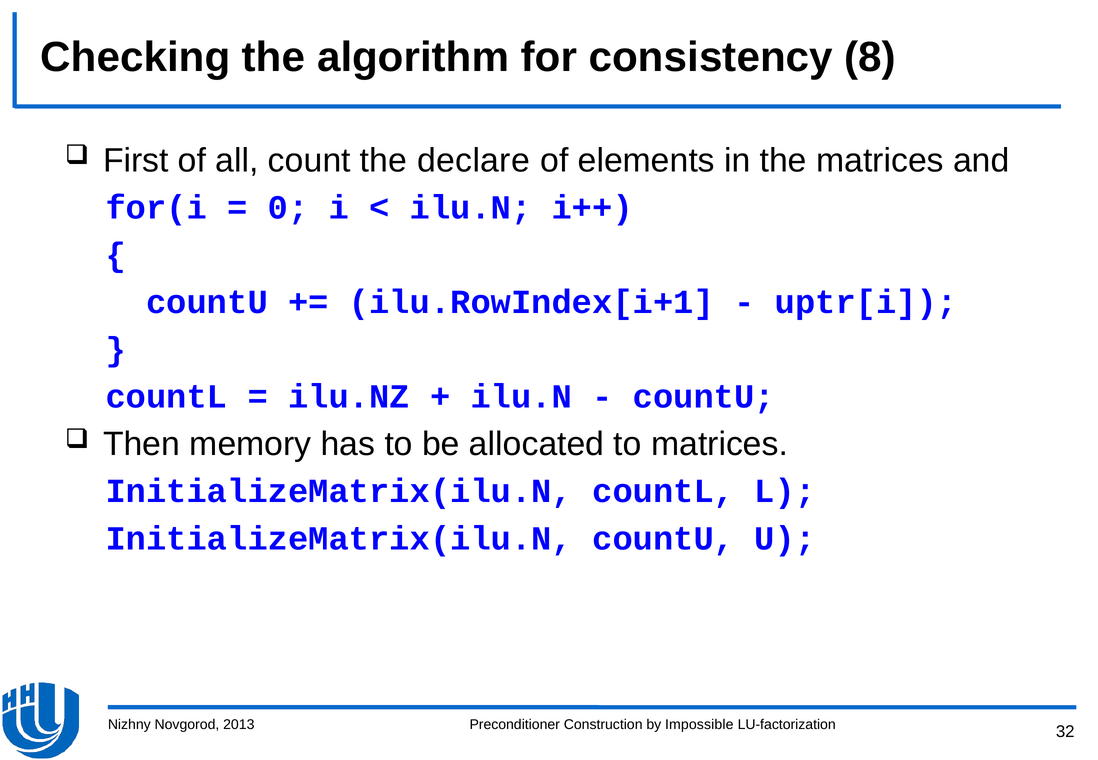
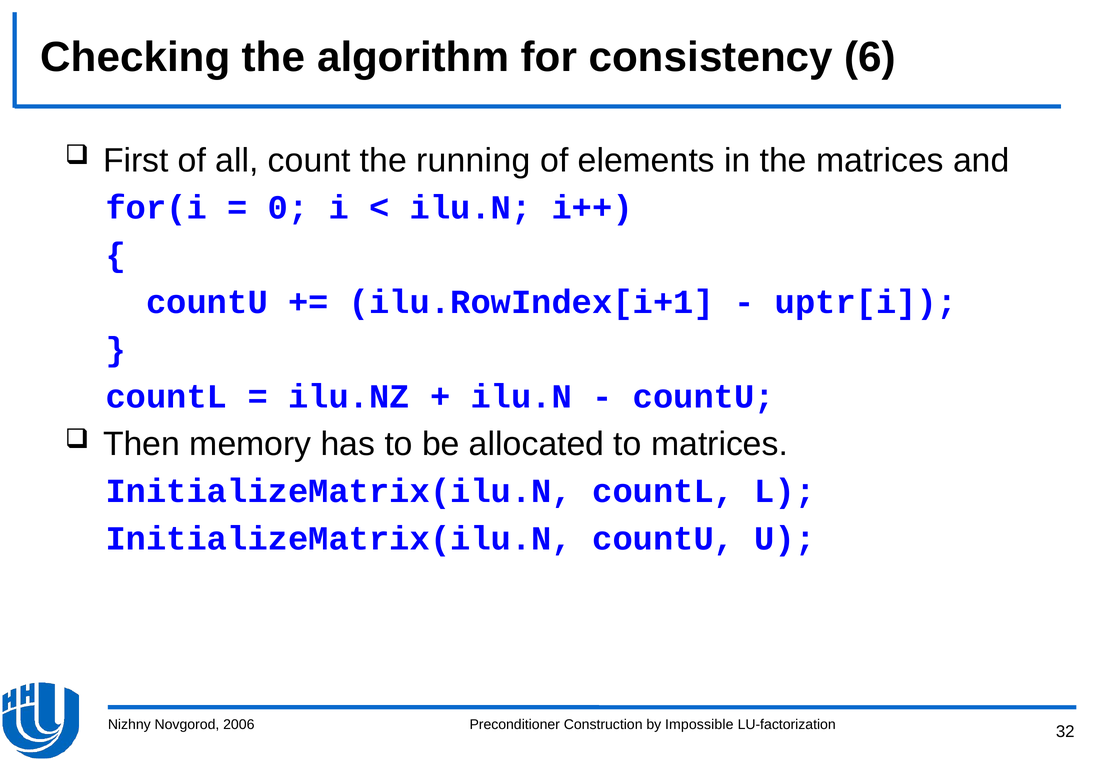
8: 8 -> 6 (870, 57)
declare: declare -> running (473, 160)
2013: 2013 -> 2006 (239, 725)
